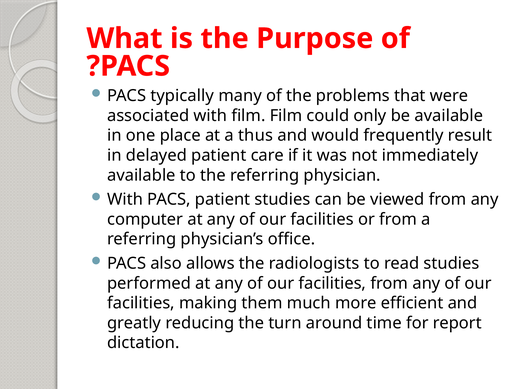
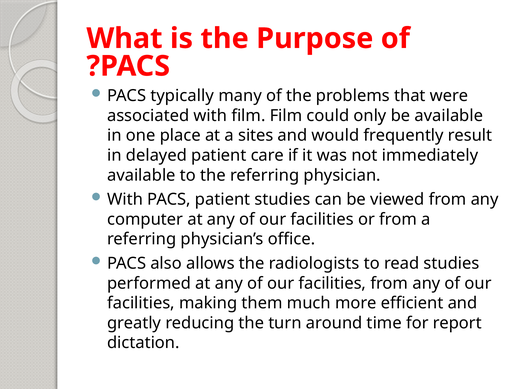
thus: thus -> sites (256, 135)
